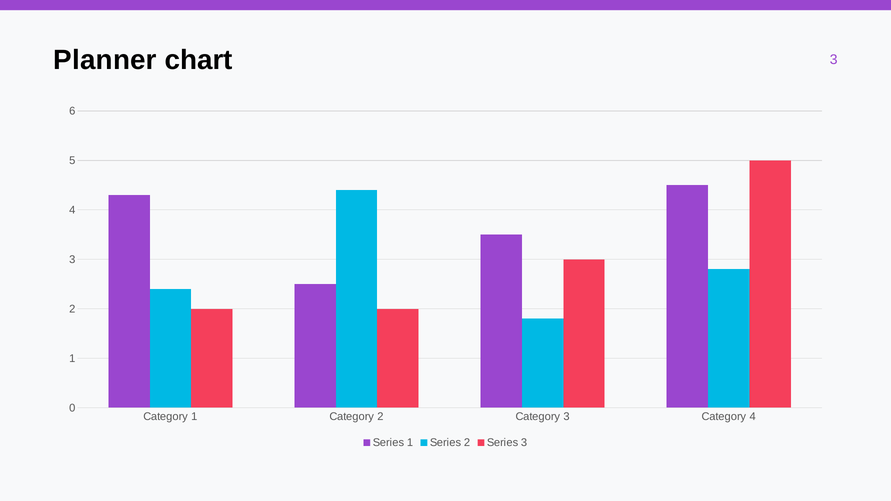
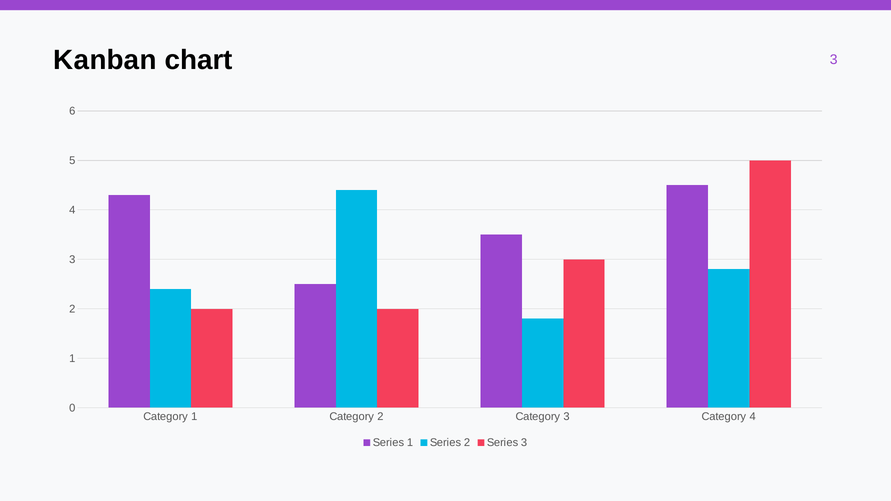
Planner: Planner -> Kanban (105, 60)
